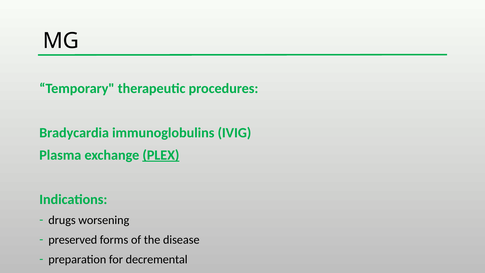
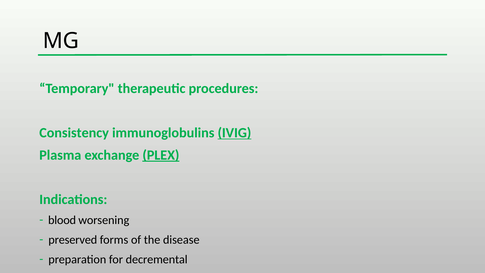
Bradycardia: Bradycardia -> Consistency (74, 133)
IVIG underline: none -> present (234, 133)
drugs: drugs -> blood (62, 220)
